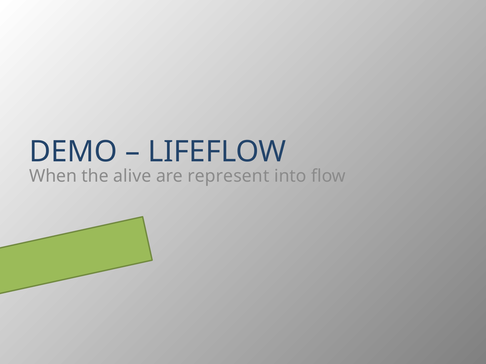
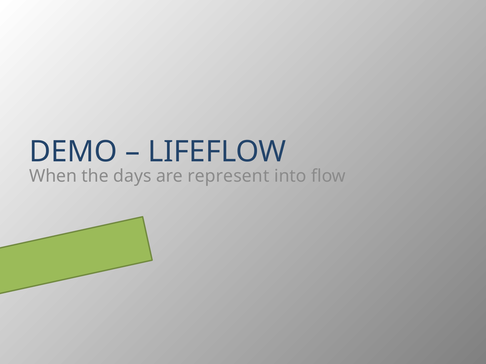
alive: alive -> days (132, 176)
